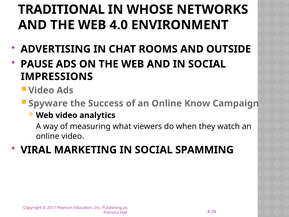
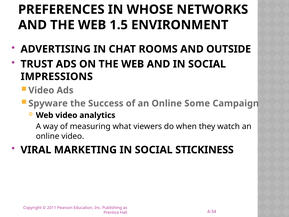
TRADITIONAL: TRADITIONAL -> PREFERENCES (61, 10)
4.0: 4.0 -> 1.5 (119, 25)
PAUSE: PAUSE -> TRUST (37, 64)
Know: Know -> Some (197, 103)
SPAMMING: SPAMMING -> STICKINESS (204, 150)
